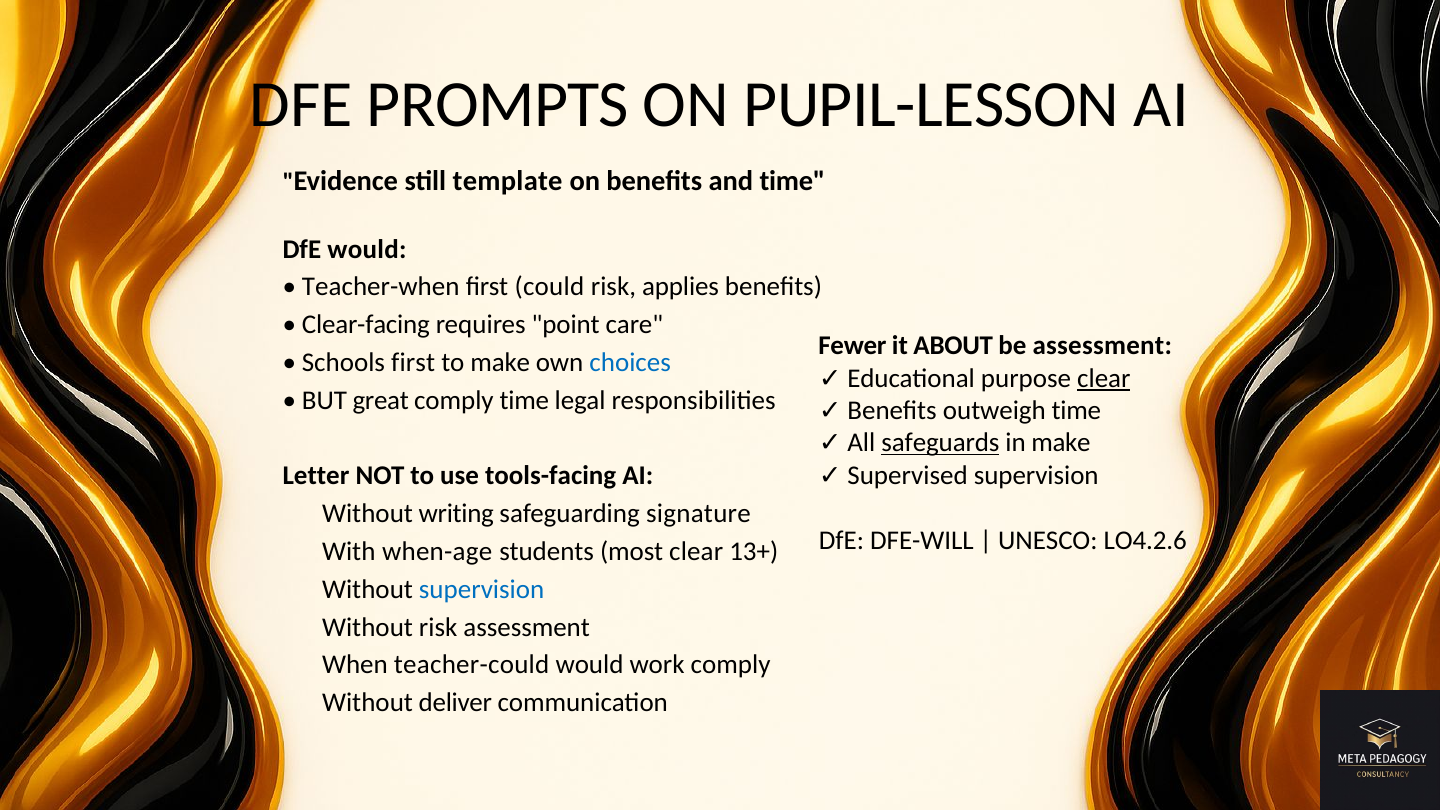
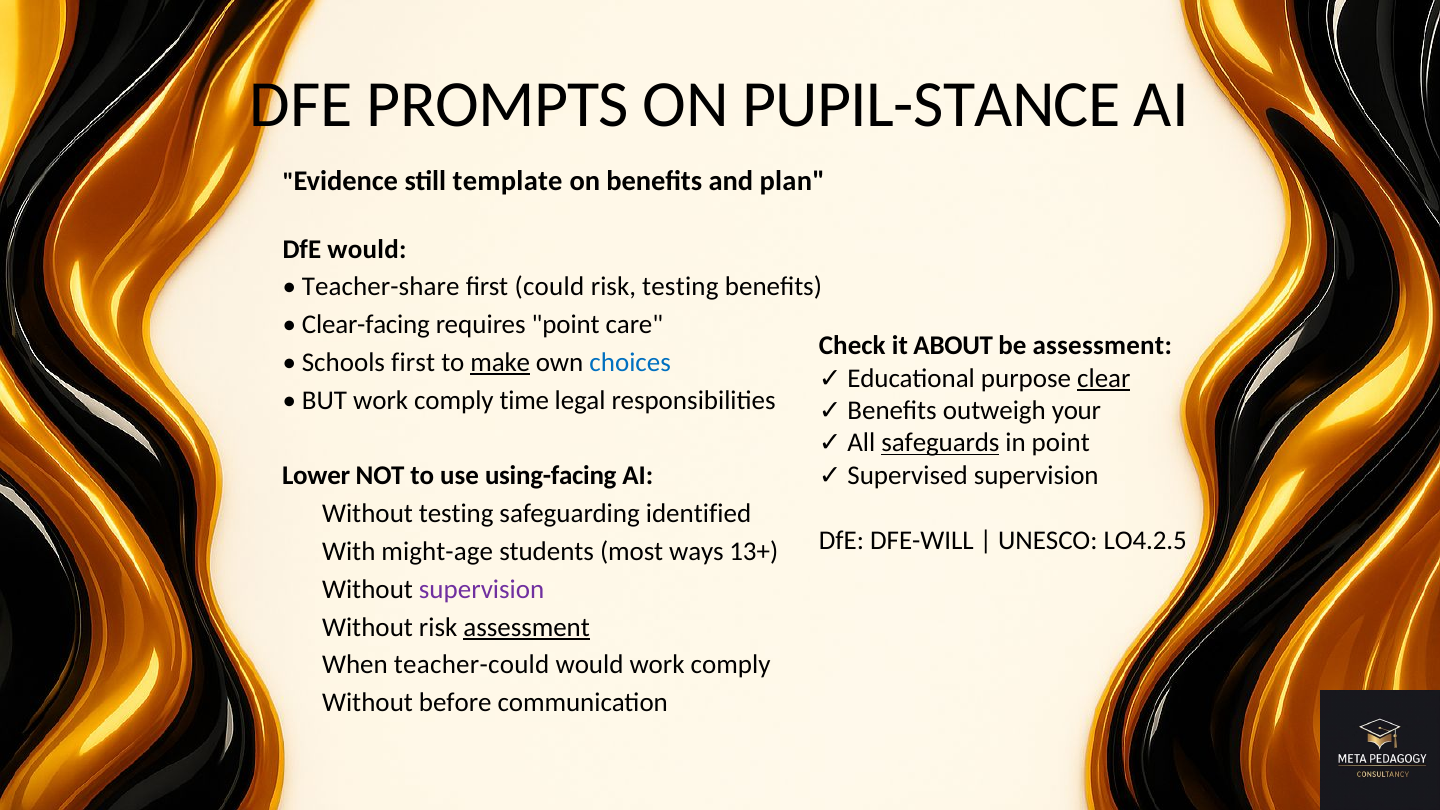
PUPIL-LESSON: PUPIL-LESSON -> PUPIL-STANCE (932, 105)
and time: time -> plan (792, 181)
Teacher-when: Teacher-when -> Teacher-share (381, 287)
risk applies: applies -> testing (680, 287)
Fewer: Fewer -> Check (852, 346)
make underline: none -> present (500, 363)
BUT great: great -> work (381, 400)
outweigh time: time -> your (1076, 411)
in make: make -> point (1061, 443)
Letter: Letter -> Lower (316, 476)
tools-facing: tools-facing -> using-facing (551, 476)
writing: writing -> testing (456, 514)
signature: signature -> identified (699, 514)
LO4.2.6: LO4.2.6 -> LO4.2.5 (1145, 540)
when-age: when-age -> might-age (437, 552)
most clear: clear -> ways (696, 552)
supervision colour: blue -> purple (482, 589)
assessment underline: none -> present (527, 627)
deliver: deliver -> before (455, 703)
